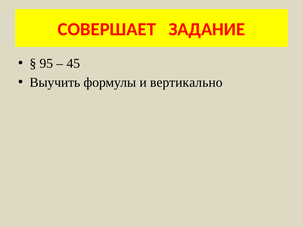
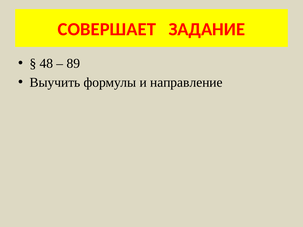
95: 95 -> 48 (46, 64)
45: 45 -> 89 (73, 64)
вертикально: вертикально -> направление (186, 82)
